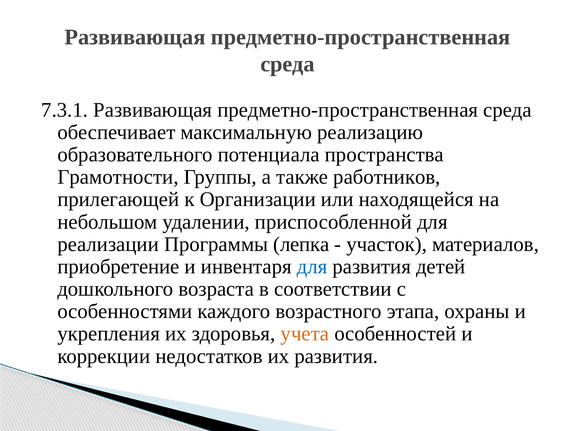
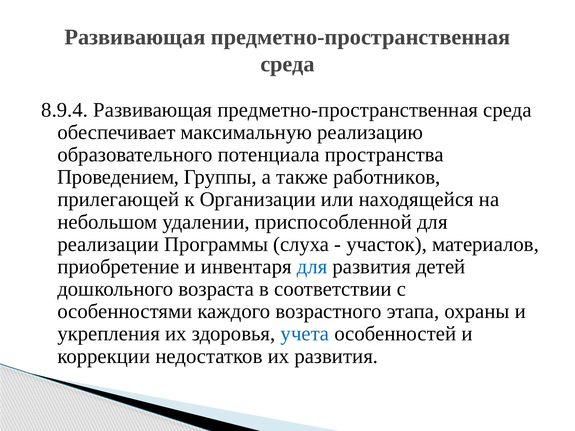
7.3.1: 7.3.1 -> 8.9.4 (65, 110)
Грамотности: Грамотности -> Проведением (118, 177)
лепка: лепка -> слуха (301, 244)
учета colour: orange -> blue (305, 334)
